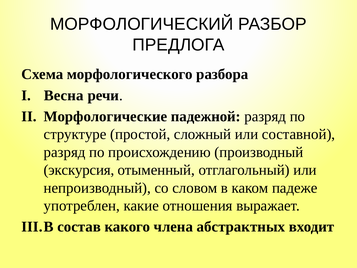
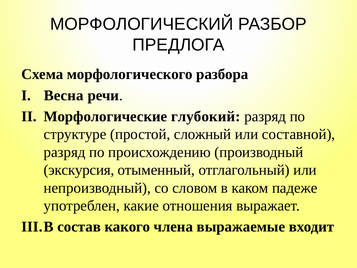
падежной: падежной -> глубокий (206, 116)
абстрактных: абстрактных -> выражаемые (241, 227)
